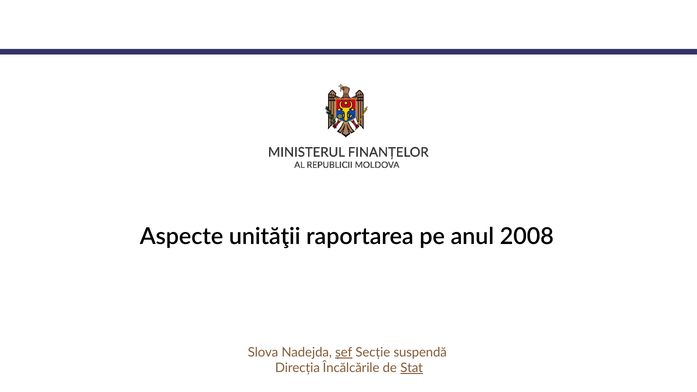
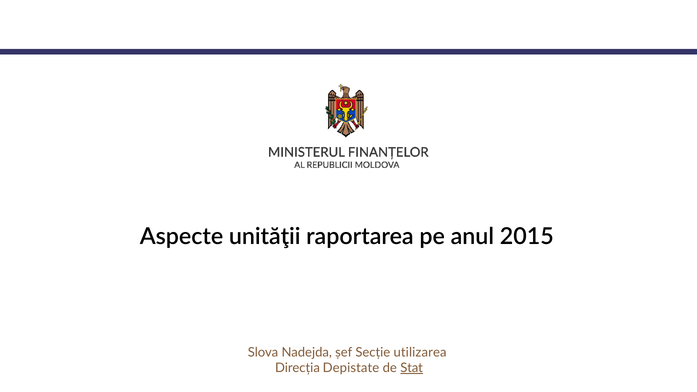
2008: 2008 -> 2015 (527, 237)
șef underline: present -> none (344, 352)
suspendă: suspendă -> utilizarea (420, 352)
Încălcările: Încălcările -> Depistate (351, 368)
